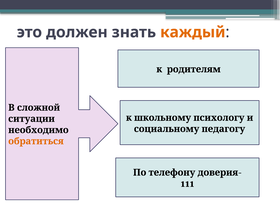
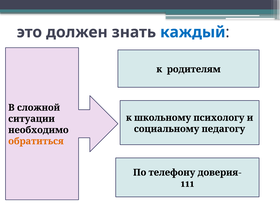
каждый colour: orange -> blue (193, 32)
